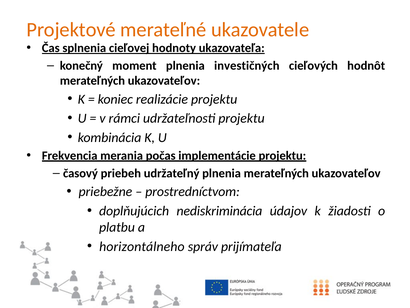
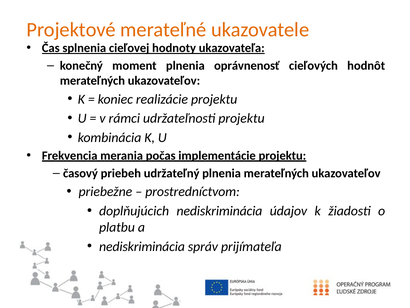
investičných: investičných -> oprávnenosť (247, 65)
horizontálneho: horizontálneho -> nediskriminácia (142, 246)
